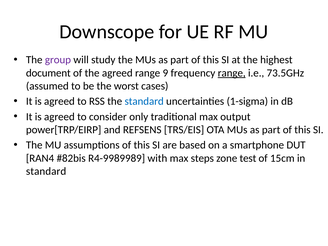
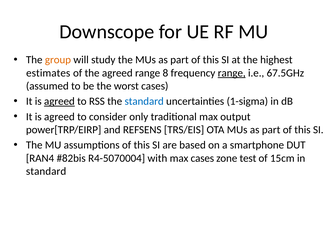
group colour: purple -> orange (58, 60)
document: document -> estimates (48, 73)
9: 9 -> 8 (165, 73)
73.5GHz: 73.5GHz -> 67.5GHz (285, 73)
agreed underline: none -> present (59, 101)
R4-9989989: R4-9989989 -> R4-5070004 (117, 158)
max steps: steps -> cases (202, 158)
